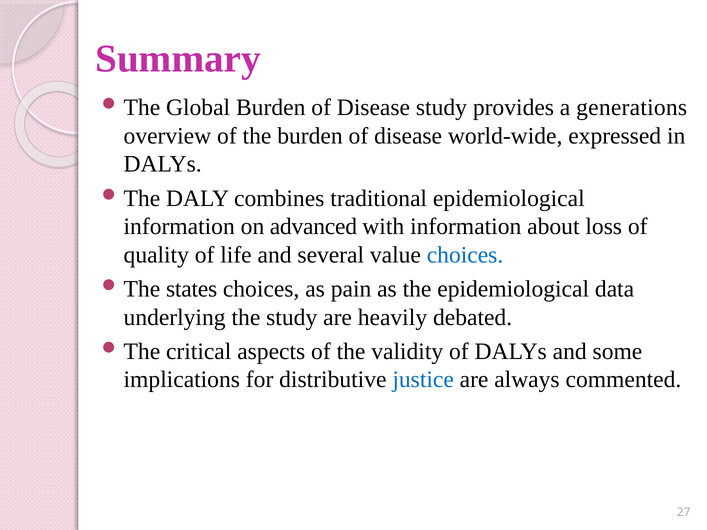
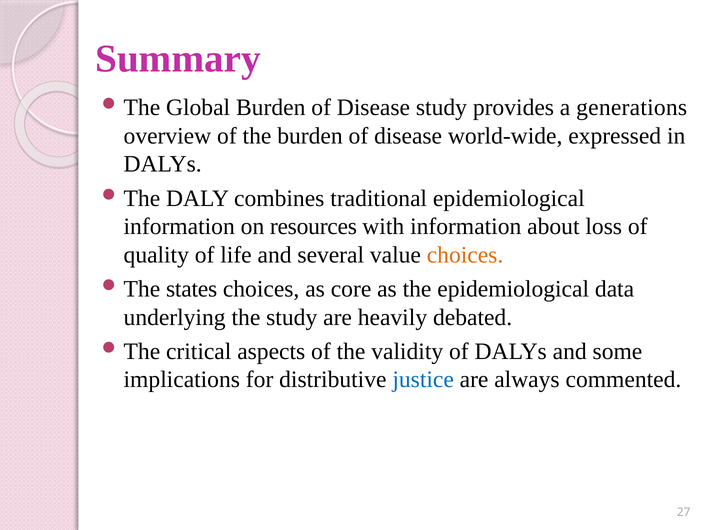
advanced: advanced -> resources (313, 227)
choices colour: blue -> orange (465, 255)
pain: pain -> core (351, 289)
